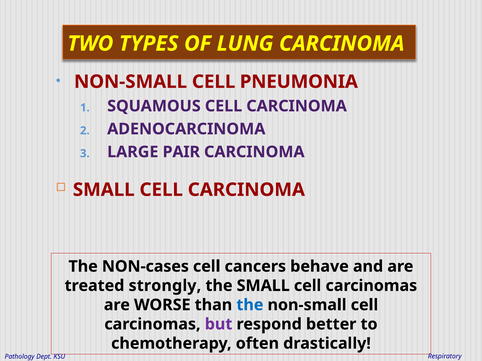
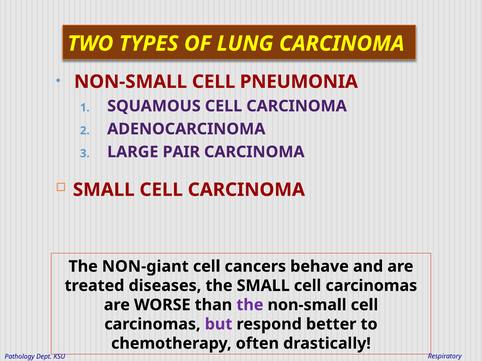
NON-cases: NON-cases -> NON-giant (145, 267)
strongly: strongly -> diseases (165, 286)
the colour: blue -> purple (250, 305)
